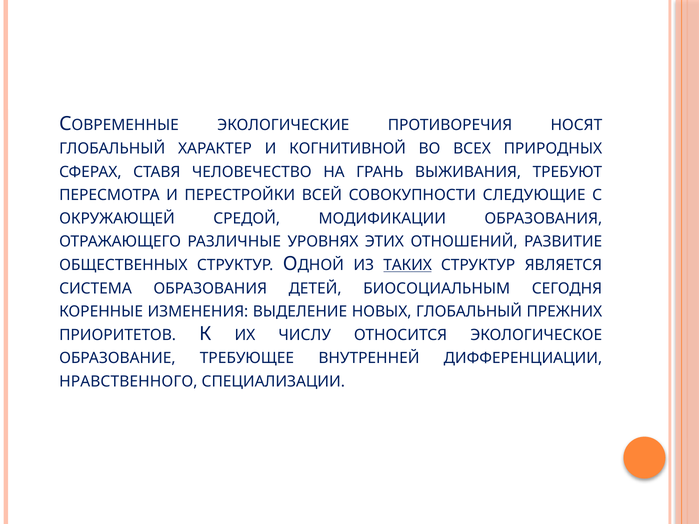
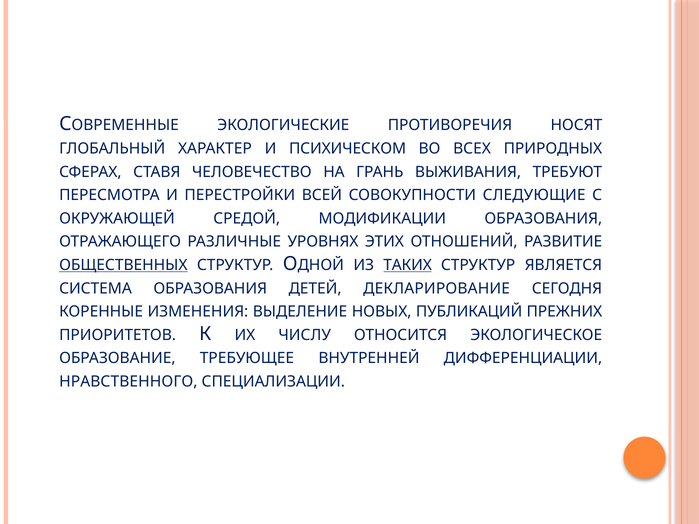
КОГНИТИВНОЙ: КОГНИТИВНОЙ -> ПСИХИЧЕСКОМ (348, 149)
ОБЩЕСТВЕННЫХ underline: none -> present (123, 265)
БИОСОЦИАЛЬНЫМ: БИОСОЦИАЛЬНЫМ -> ДЕКЛАРИРОВАНИЕ (437, 289)
НОВЫХ ГЛОБАЛЬНЫЙ: ГЛОБАЛЬНЫЙ -> ПУБЛИКАЦИЙ (469, 312)
